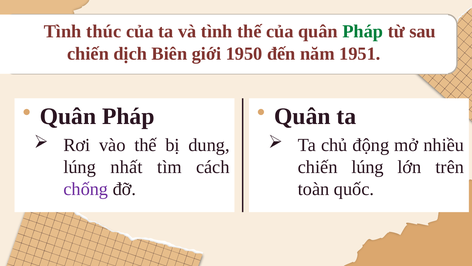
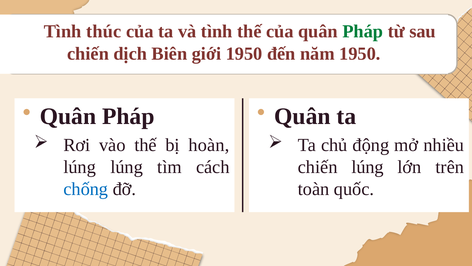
năm 1951: 1951 -> 1950 (360, 54)
dung: dung -> hoàn (209, 145)
lúng nhất: nhất -> lúng (127, 167)
chống colour: purple -> blue (86, 189)
